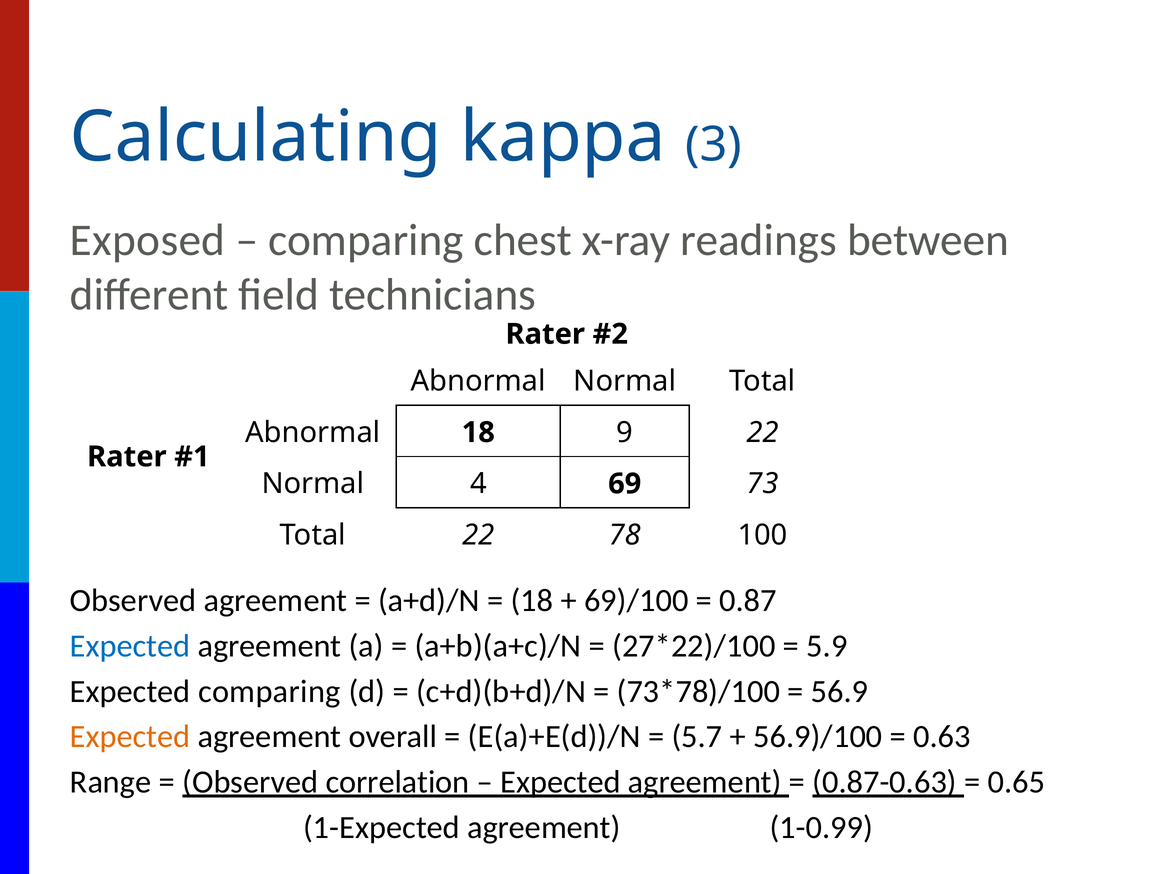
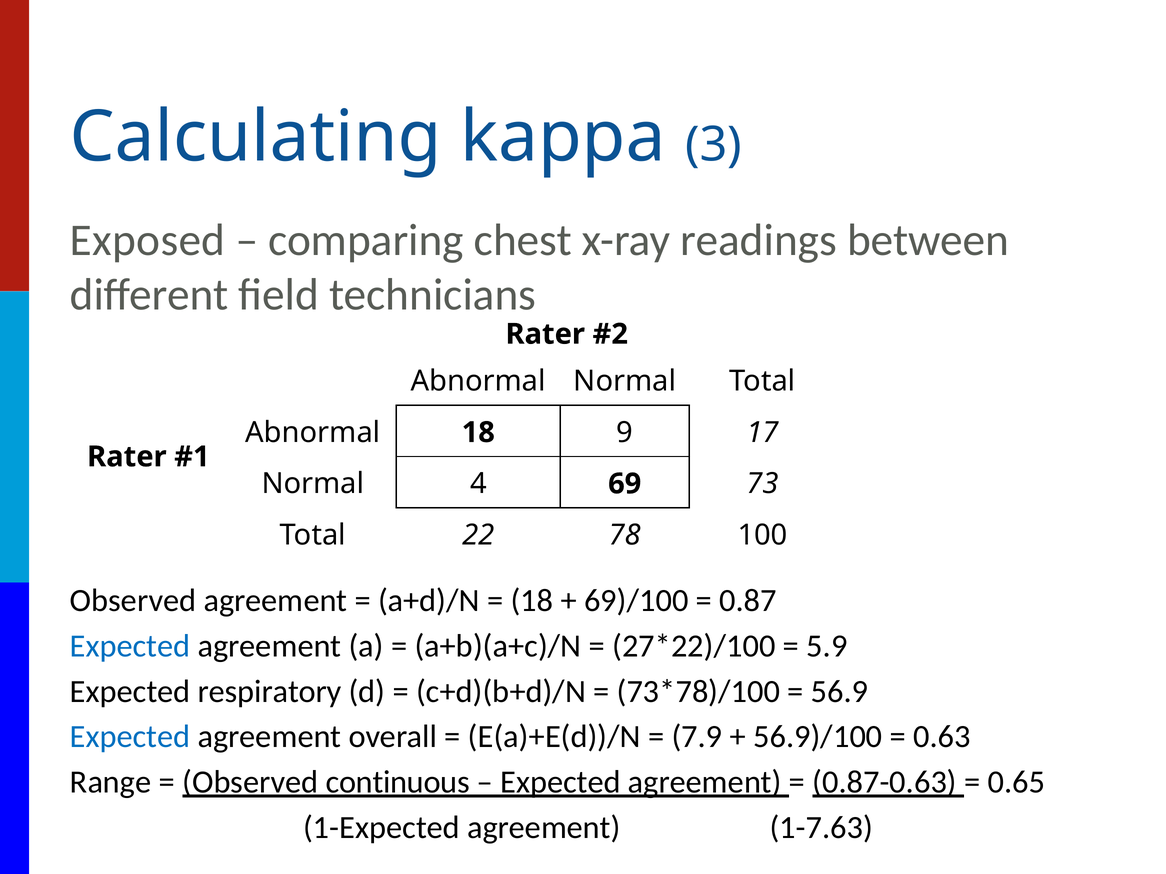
9 22: 22 -> 17 (762, 433)
Expected comparing: comparing -> respiratory (270, 692)
Expected colour: orange -> blue (130, 737)
5.7: 5.7 -> 7.9 (697, 737)
correlation: correlation -> continuous (398, 783)
1-0.99: 1-0.99 -> 1-7.63 (821, 828)
